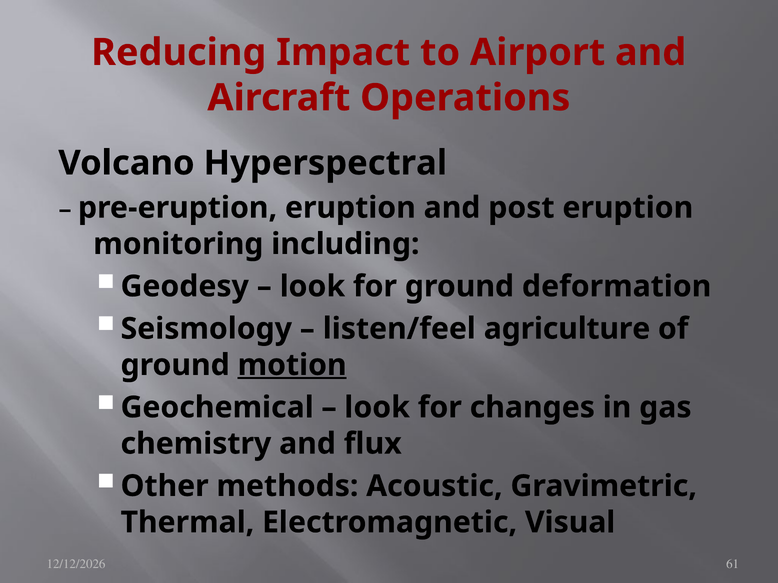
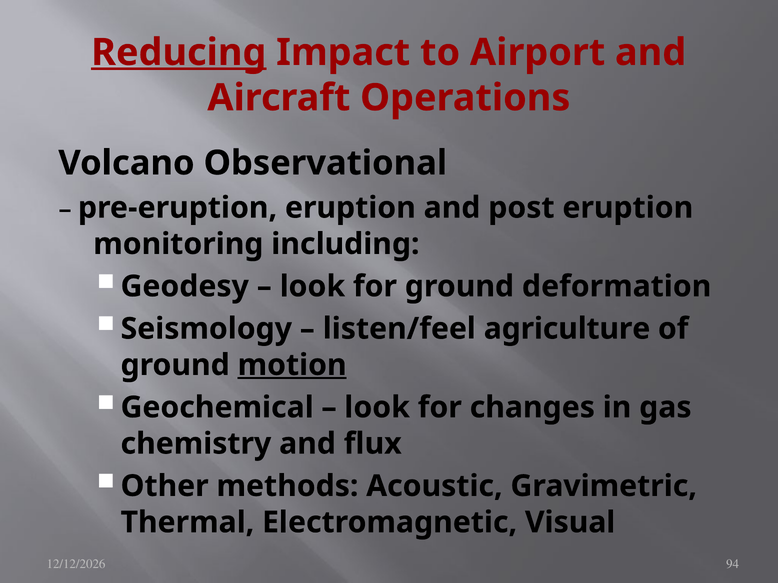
Reducing underline: none -> present (179, 53)
Hyperspectral: Hyperspectral -> Observational (325, 163)
61: 61 -> 94 (733, 564)
